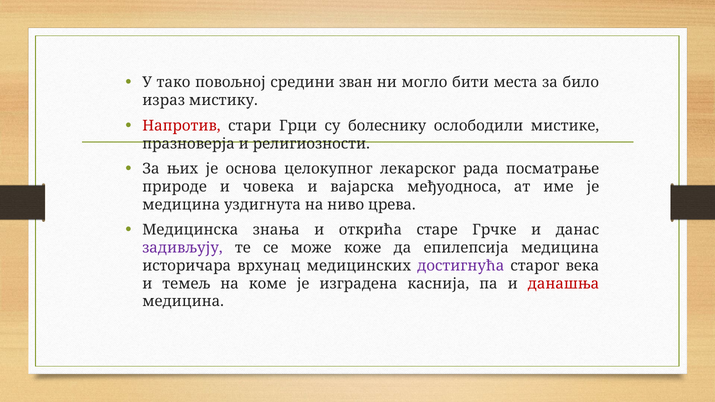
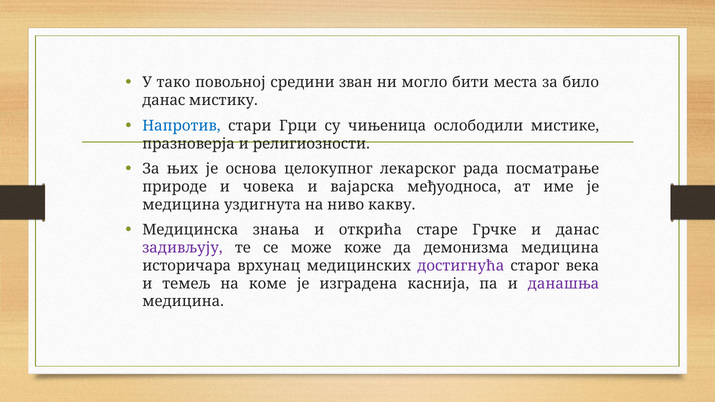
израз: израз -> данас (164, 100)
Напротив colour: red -> blue (181, 126)
болеснику: болеснику -> чињеница (387, 126)
црева: црева -> какву (392, 205)
епилепсија: епилепсија -> демонизма (466, 248)
данашња colour: red -> purple (563, 284)
